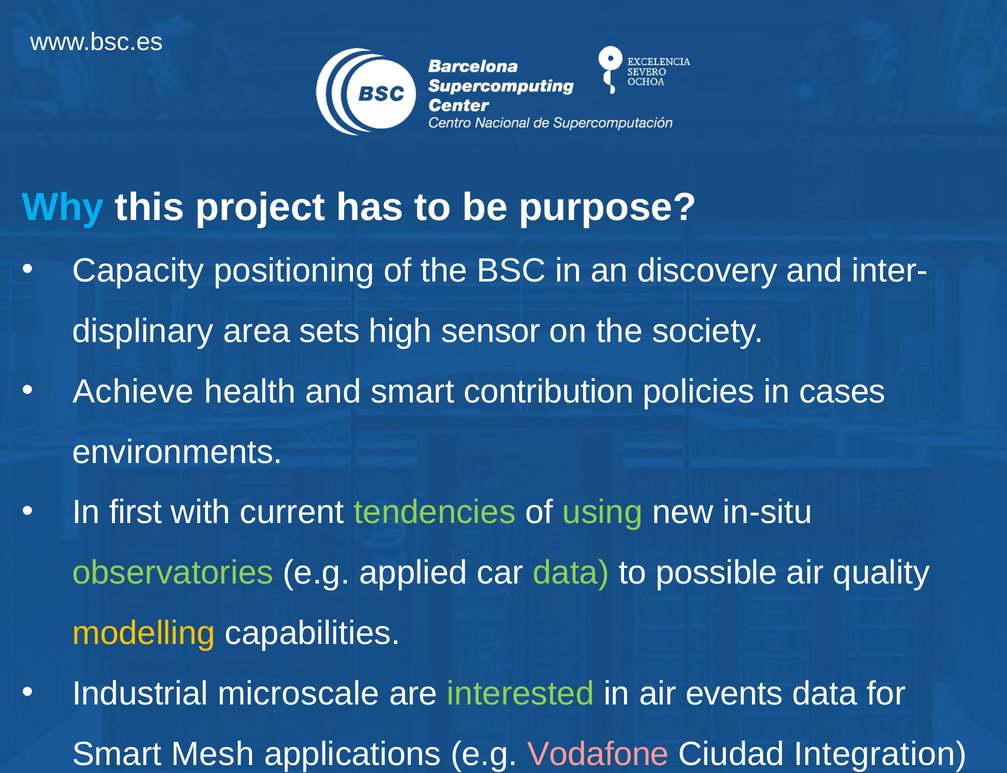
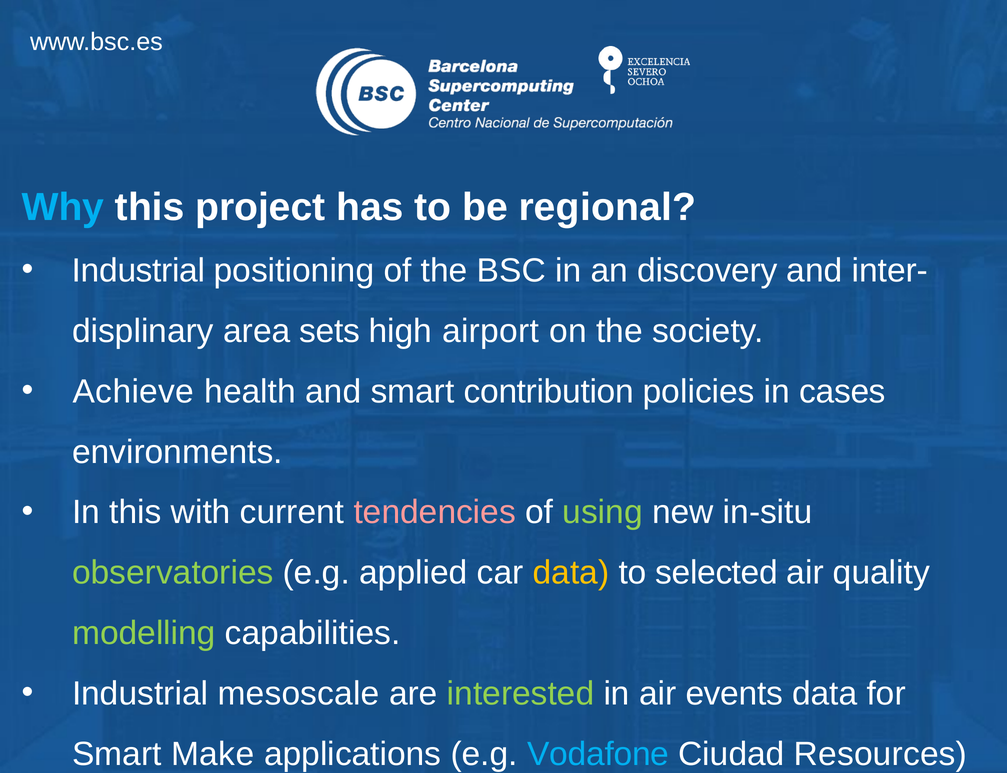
purpose: purpose -> regional (607, 207)
Capacity: Capacity -> Industrial (138, 271)
sensor: sensor -> airport (491, 331)
In first: first -> this (135, 512)
tendencies colour: light green -> pink (435, 512)
data colour: light green -> yellow (571, 573)
possible: possible -> selected (717, 573)
modelling colour: yellow -> light green (144, 633)
microscale: microscale -> mesoscale (299, 694)
Mesh: Mesh -> Make (213, 754)
Vodafone colour: pink -> light blue (598, 754)
Integration: Integration -> Resources (880, 754)
